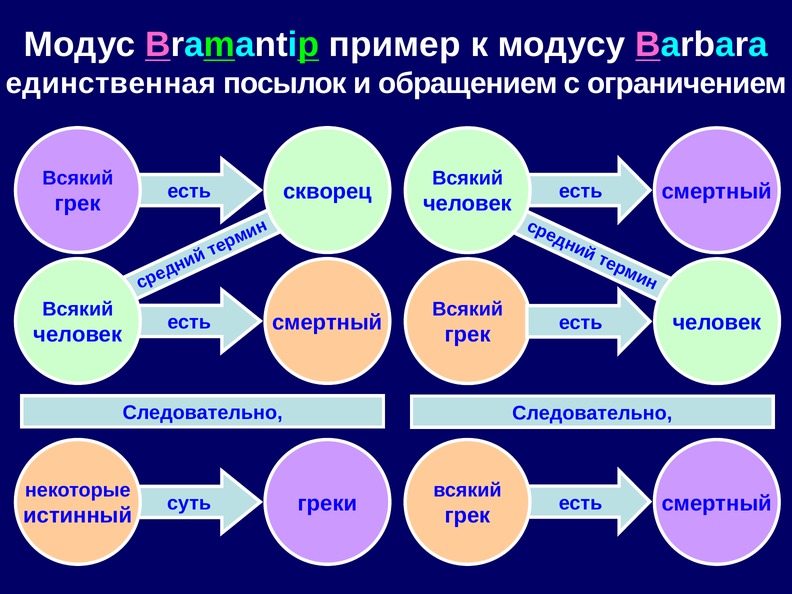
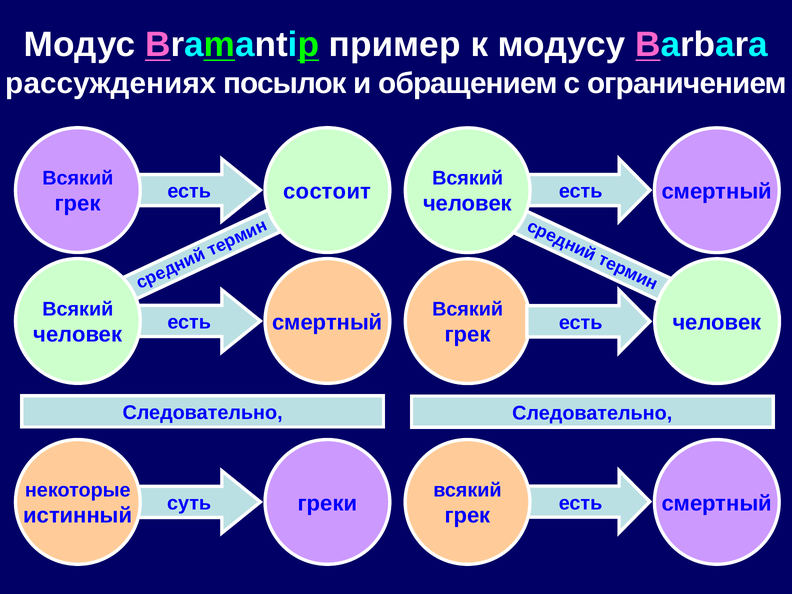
единственная: единственная -> рассуждениях (111, 83)
скворец: скворец -> состоит (327, 192)
